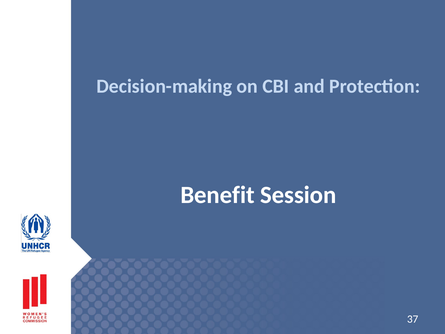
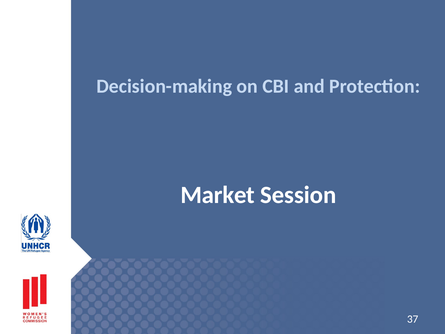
Benefit: Benefit -> Market (218, 195)
